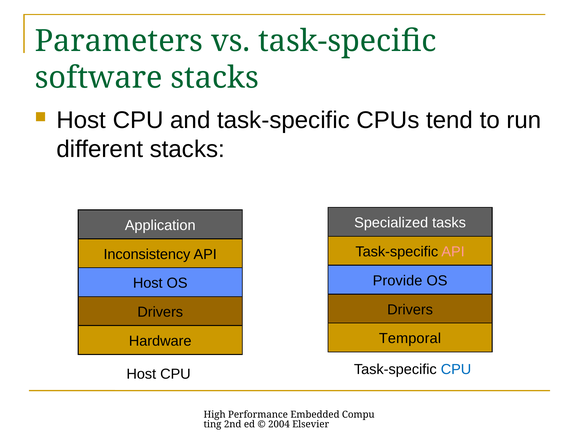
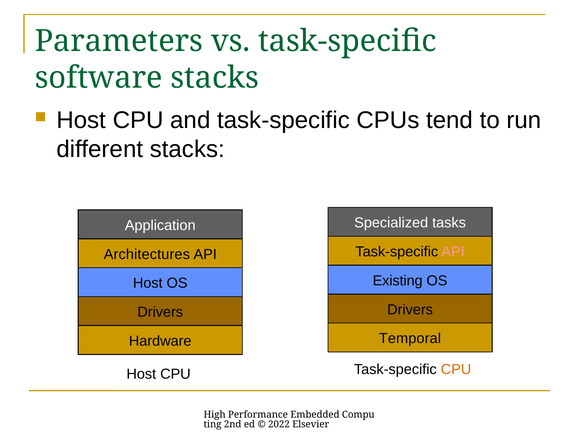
Inconsistency: Inconsistency -> Architectures (147, 254)
Provide: Provide -> Existing (398, 281)
CPU colour: blue -> orange (456, 370)
2004: 2004 -> 2022 (279, 425)
